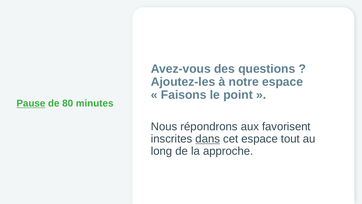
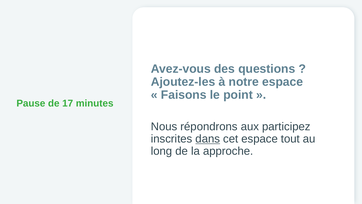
Pause underline: present -> none (31, 103)
80: 80 -> 17 (68, 103)
favorisent: favorisent -> participez (286, 126)
